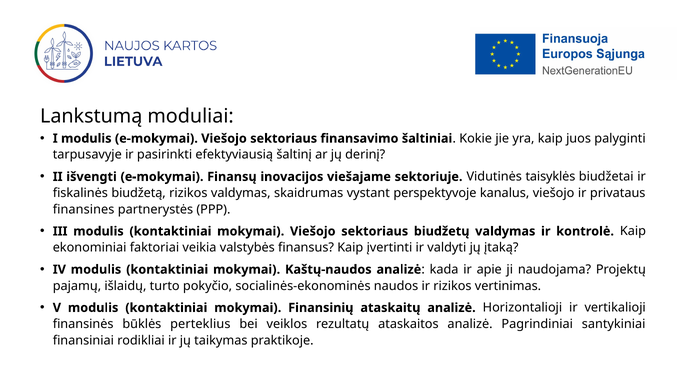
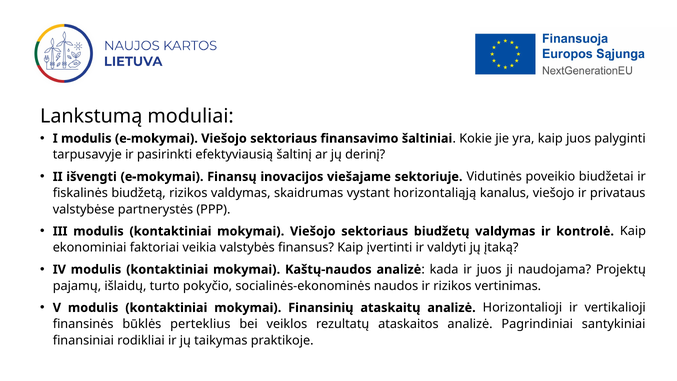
taisyklės: taisyklės -> poveikio (550, 177)
perspektyvoje: perspektyvoje -> horizontaliąją (435, 193)
finansines: finansines -> valstybėse (84, 209)
ir apie: apie -> juos (489, 269)
